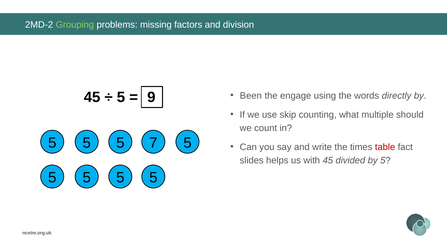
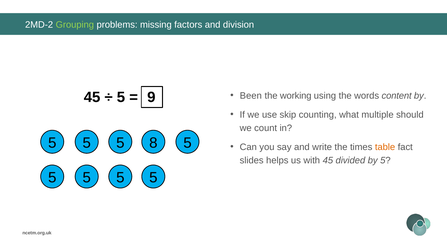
engage: engage -> working (296, 96)
directly: directly -> content (397, 96)
7: 7 -> 8 (153, 143)
table colour: red -> orange (385, 147)
